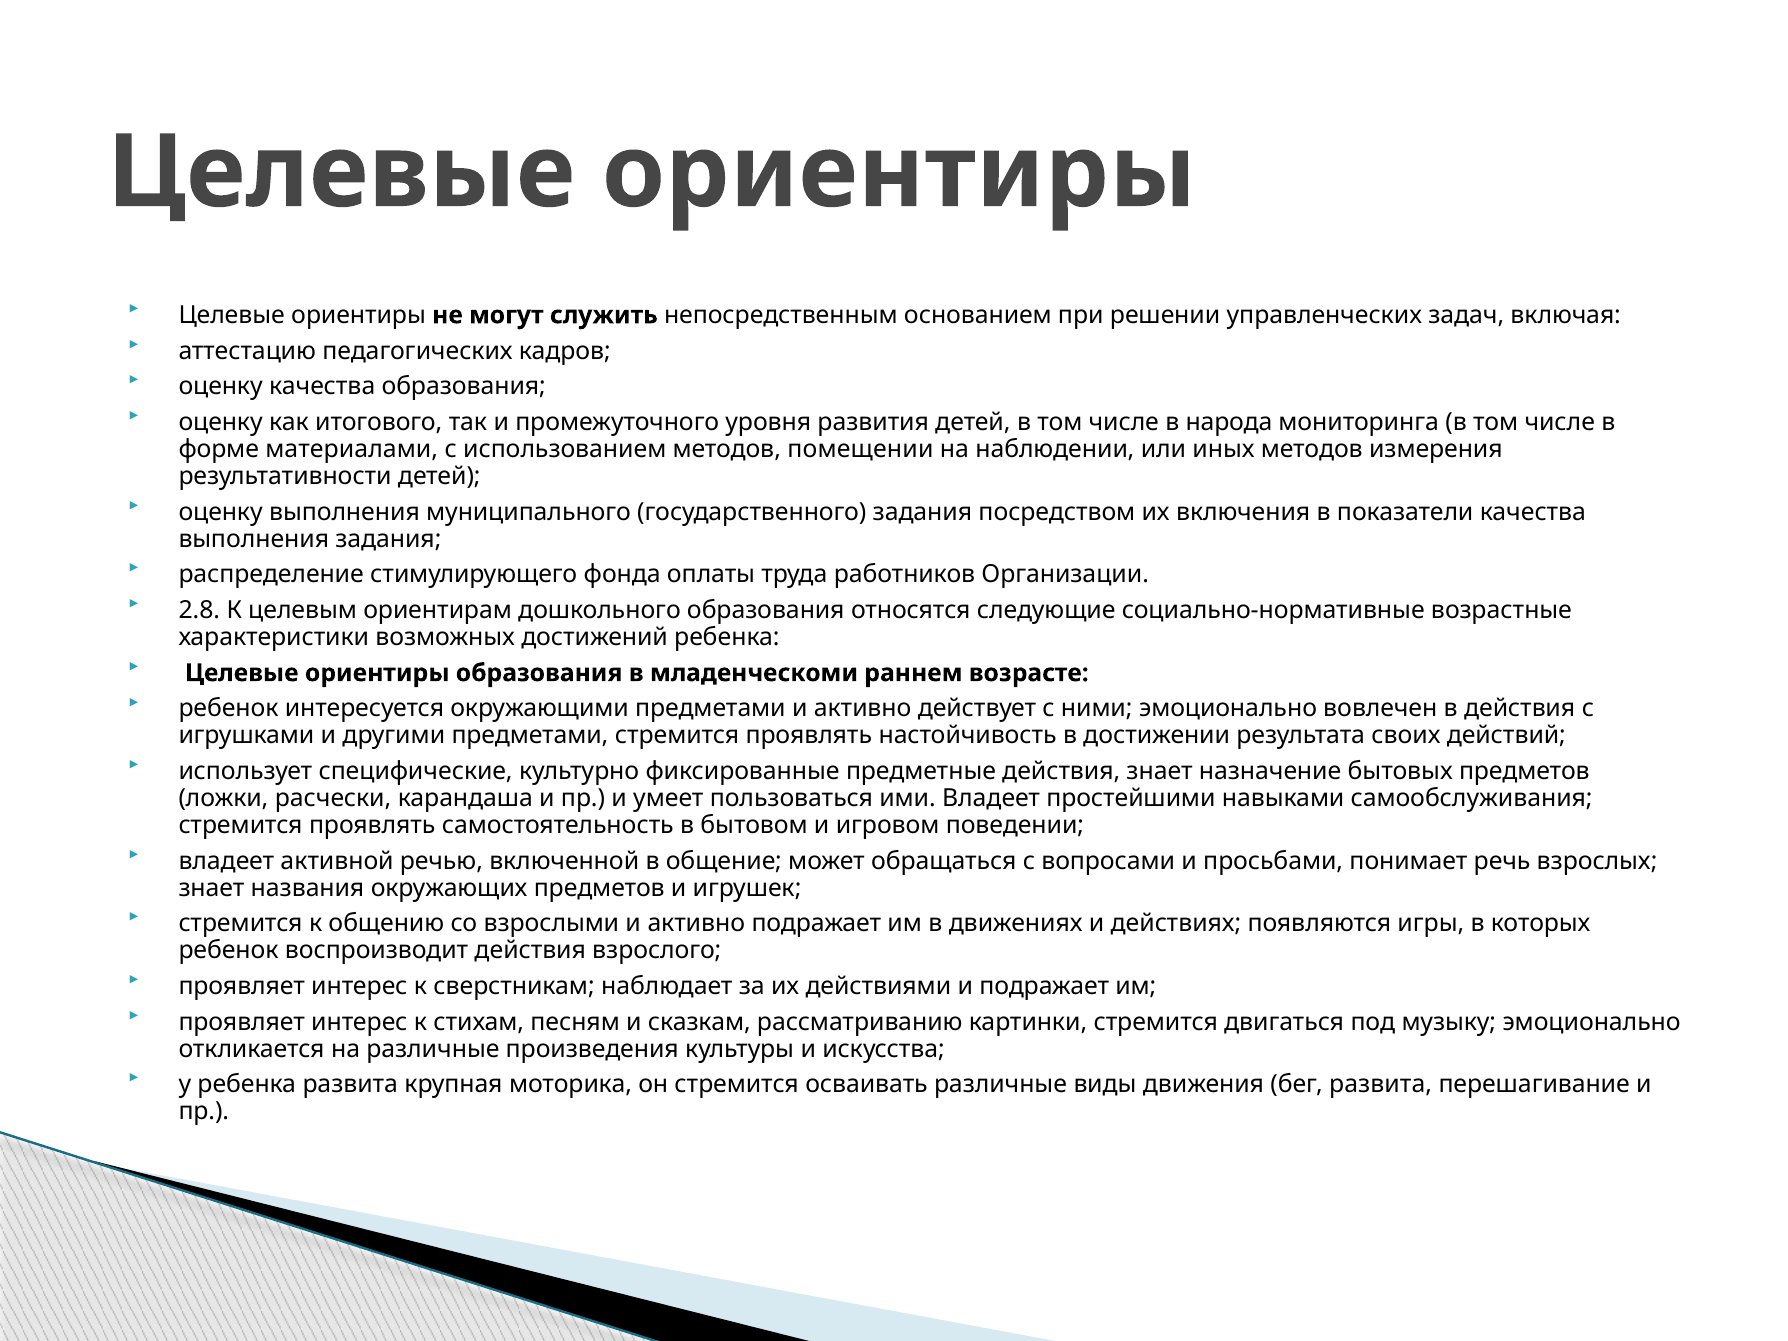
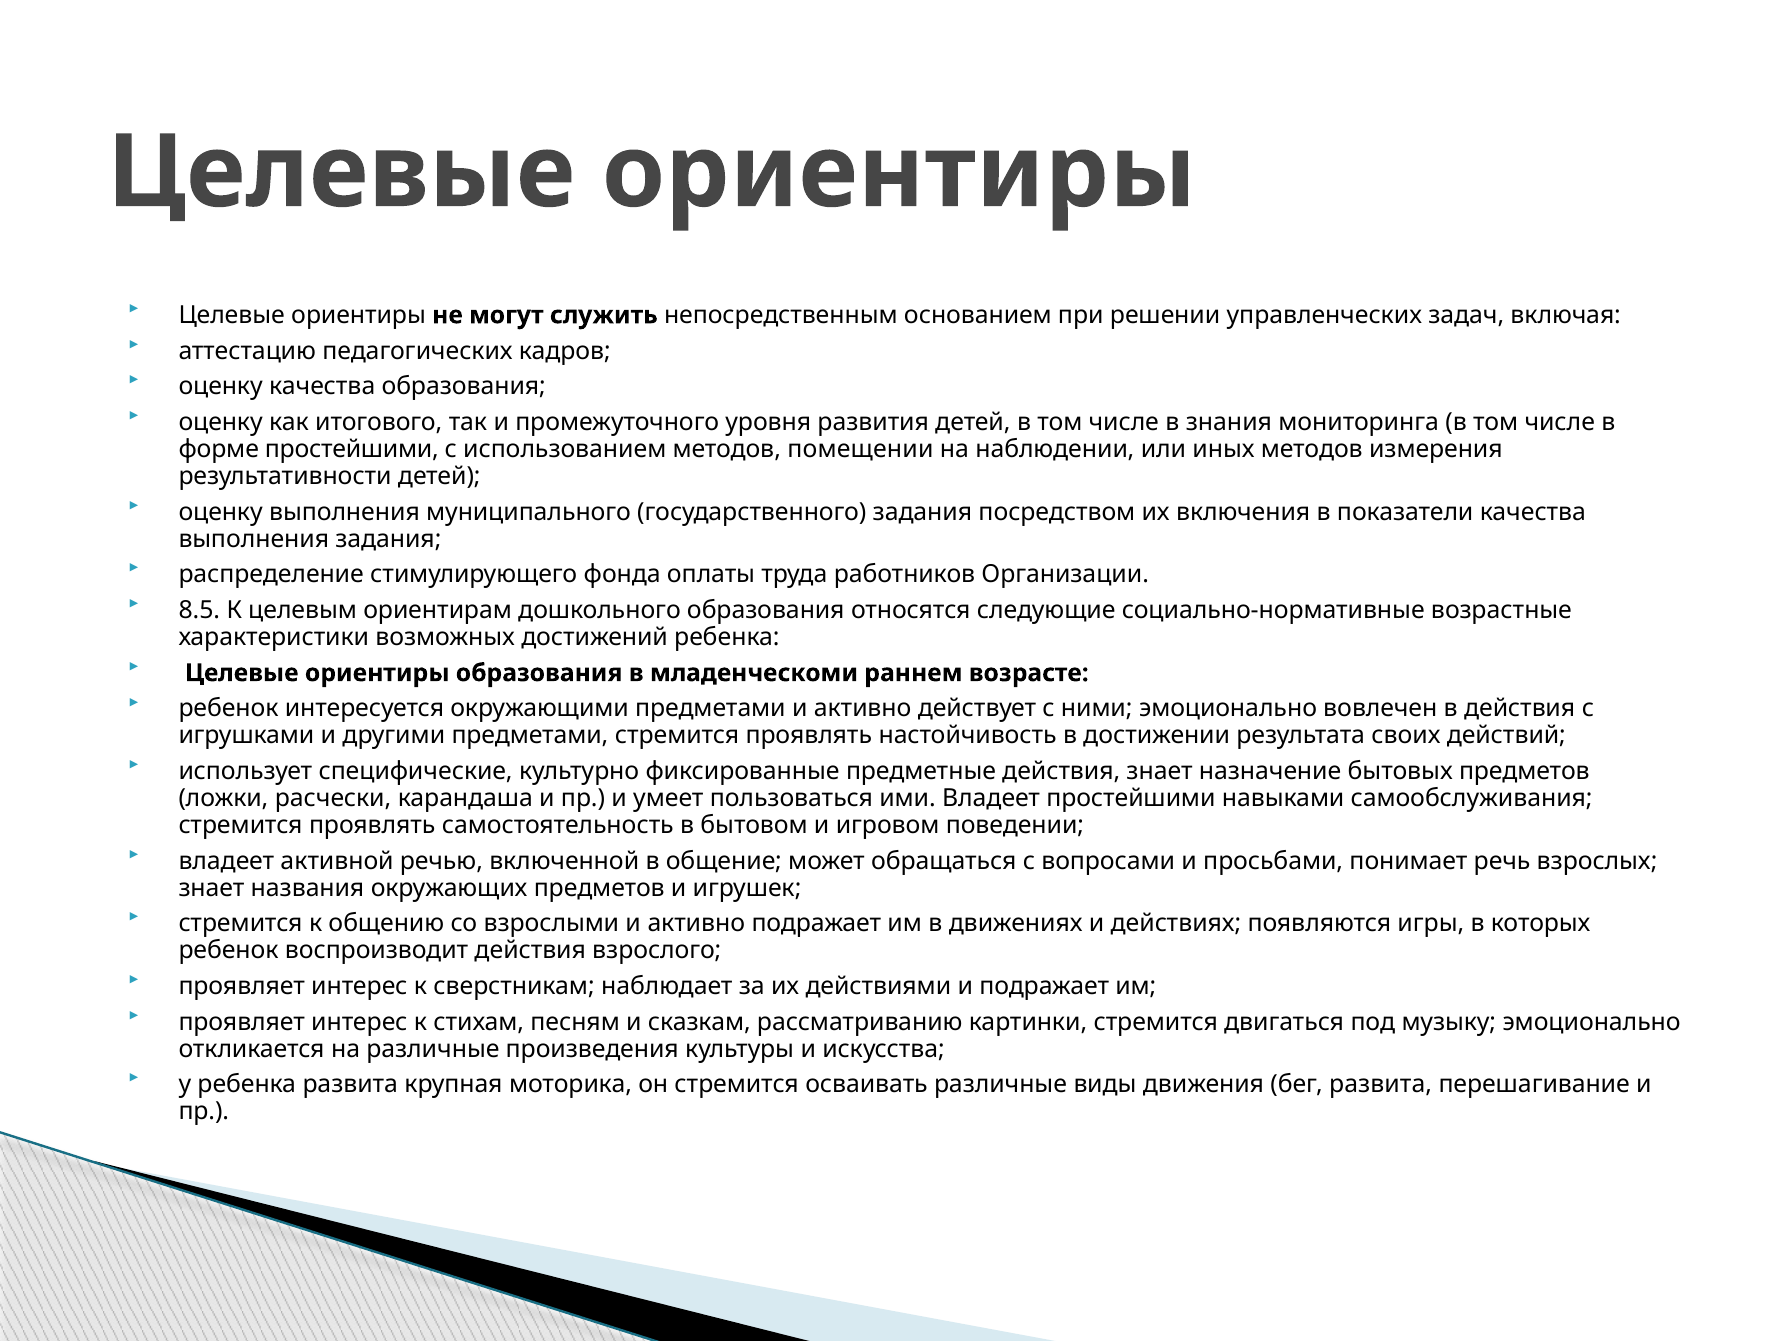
народа: народа -> знания (1229, 422)
форме материалами: материалами -> простейшими (352, 449)
2.8: 2.8 -> 8.5 (199, 610)
